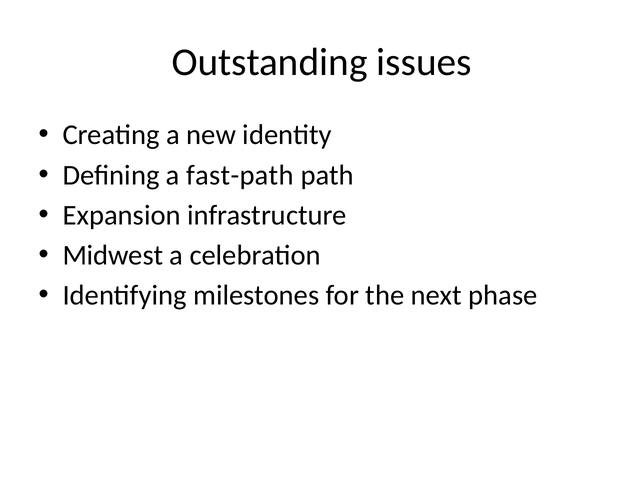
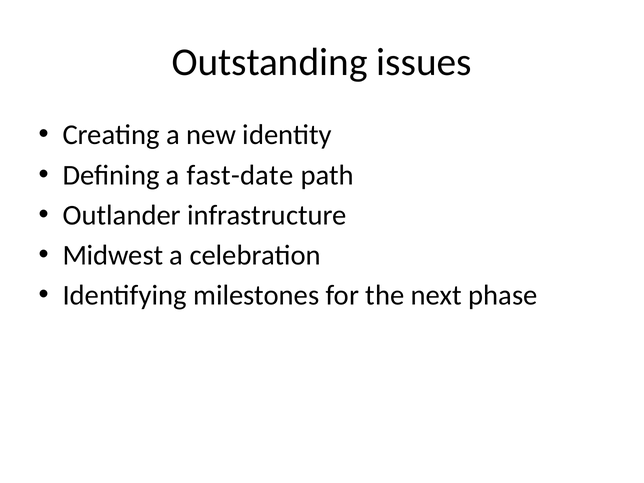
fast-path: fast-path -> fast-date (240, 175)
Expansion: Expansion -> Outlander (122, 215)
